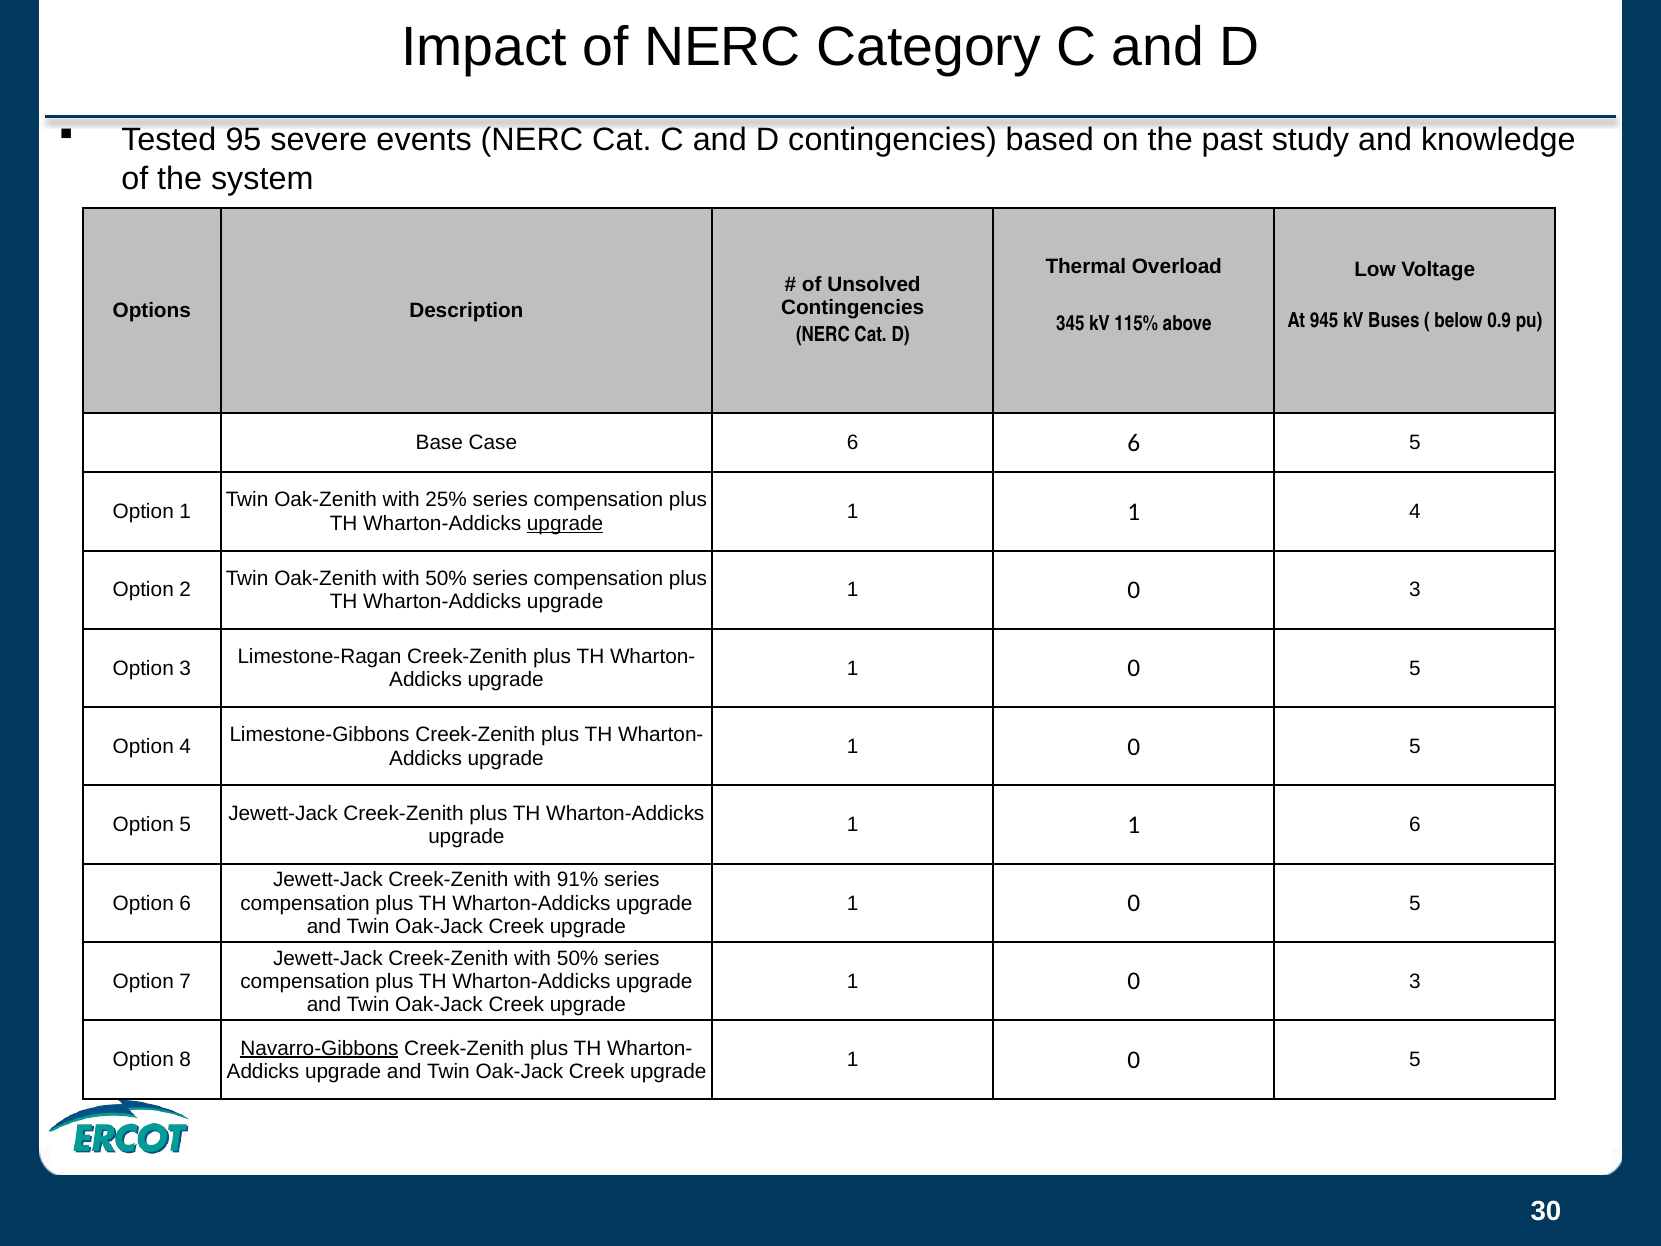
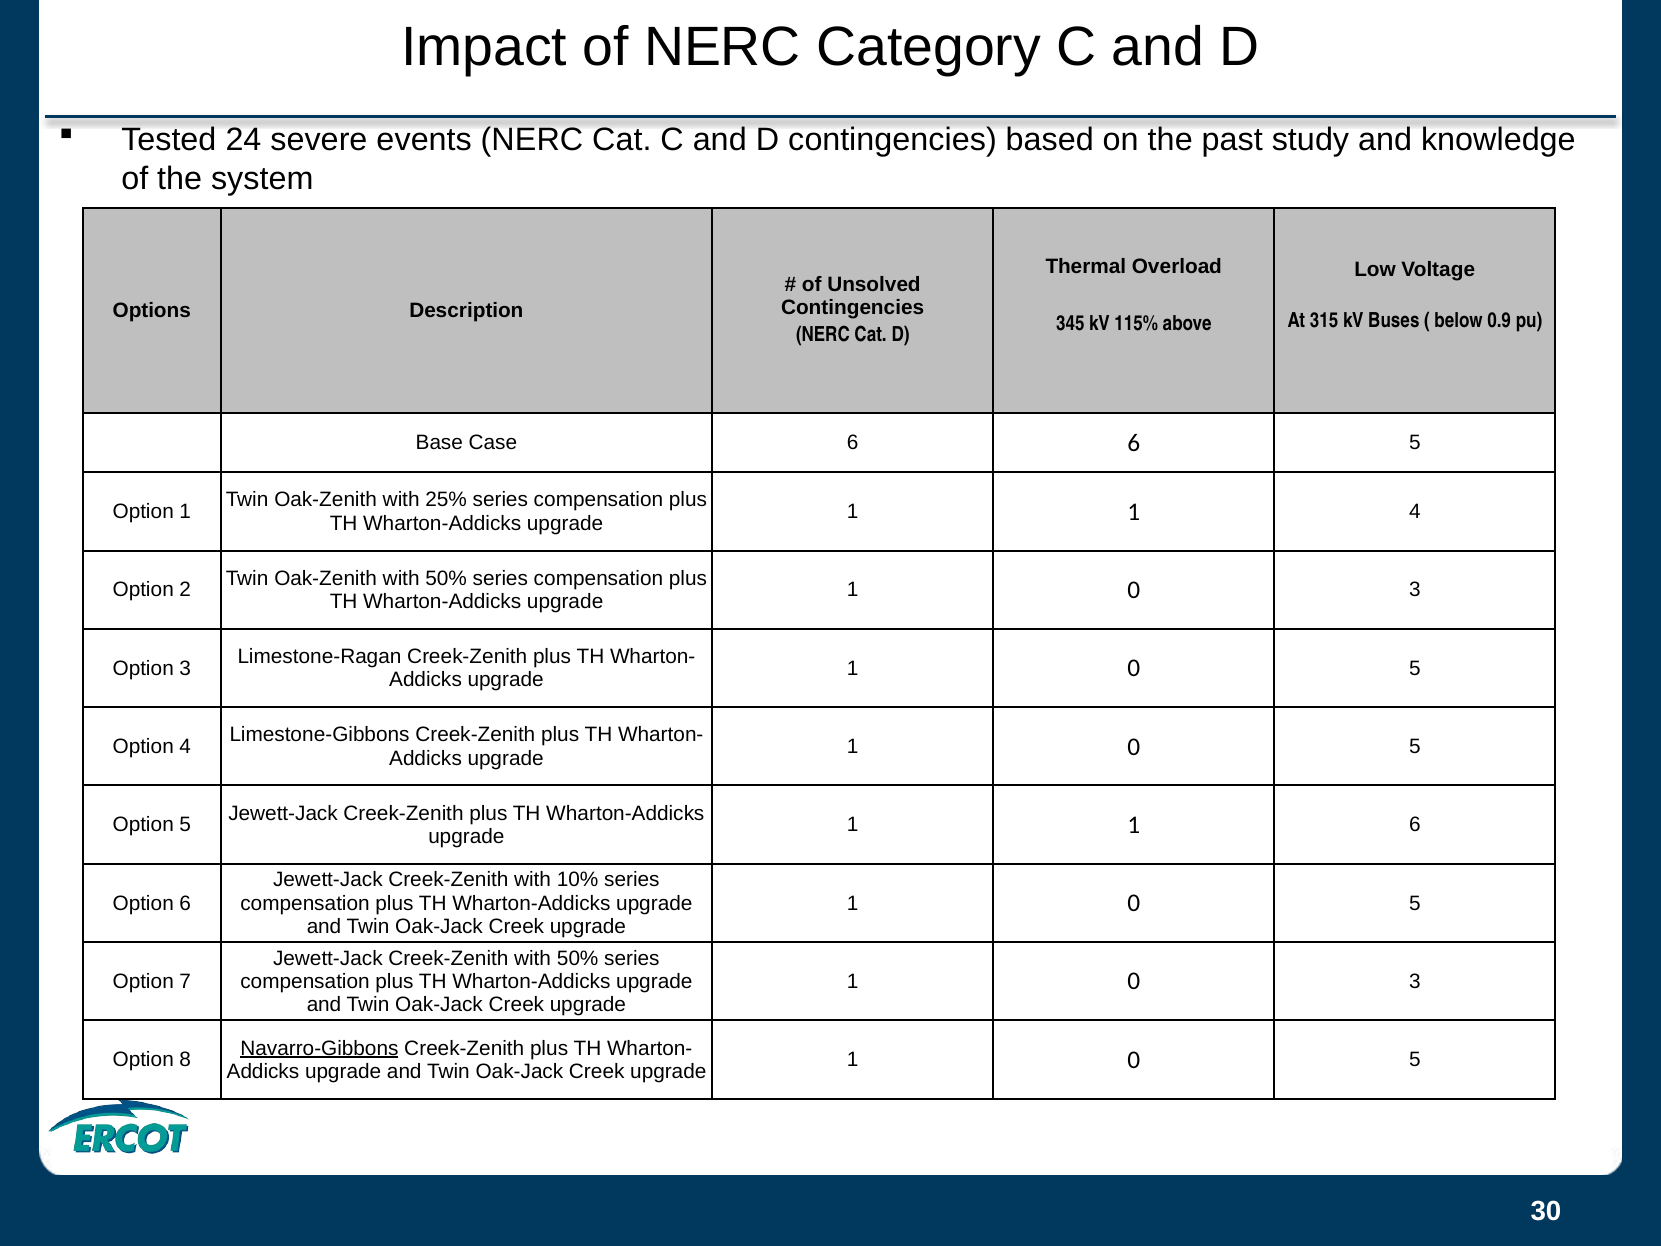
95: 95 -> 24 (243, 140)
945: 945 -> 315 (1324, 320)
upgrade underline: present -> none (565, 523)
91%: 91% -> 10% (578, 880)
